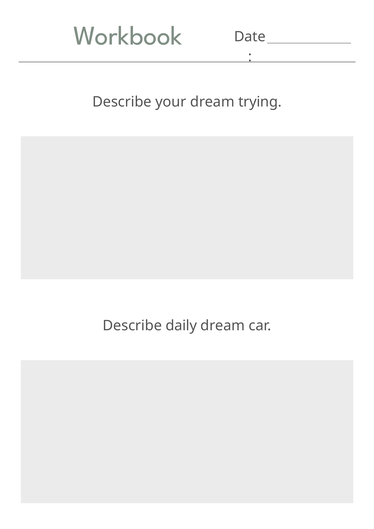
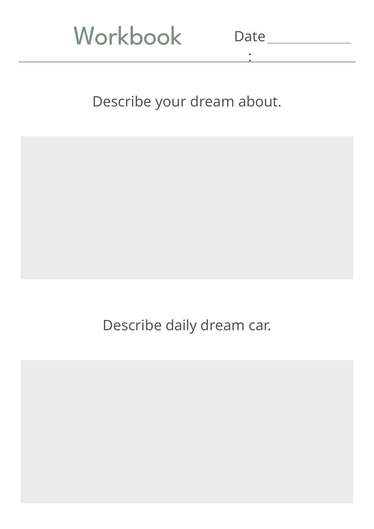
trying: trying -> about (260, 102)
